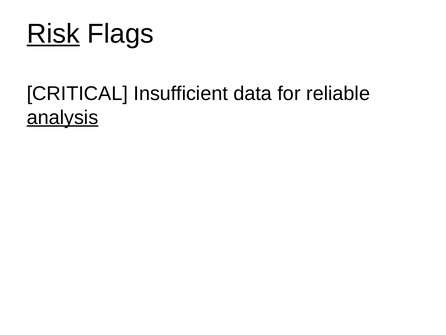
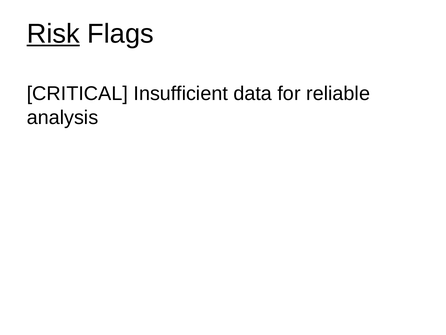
analysis underline: present -> none (63, 117)
